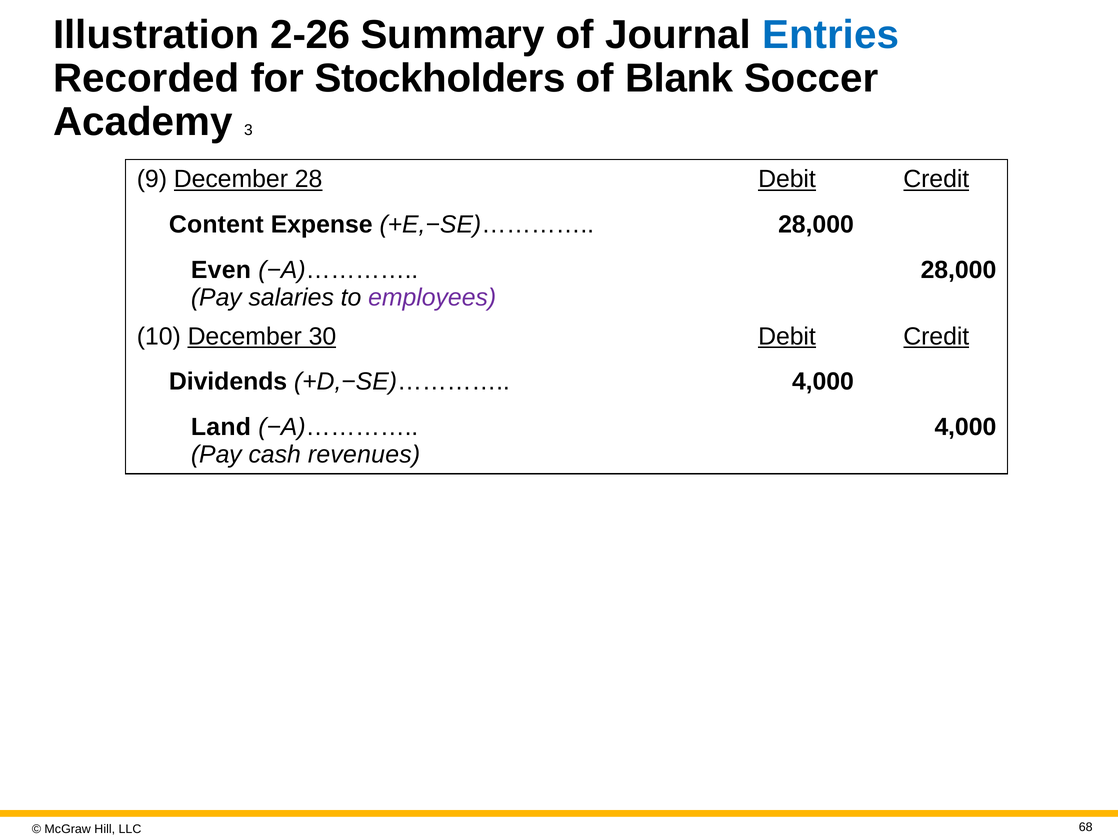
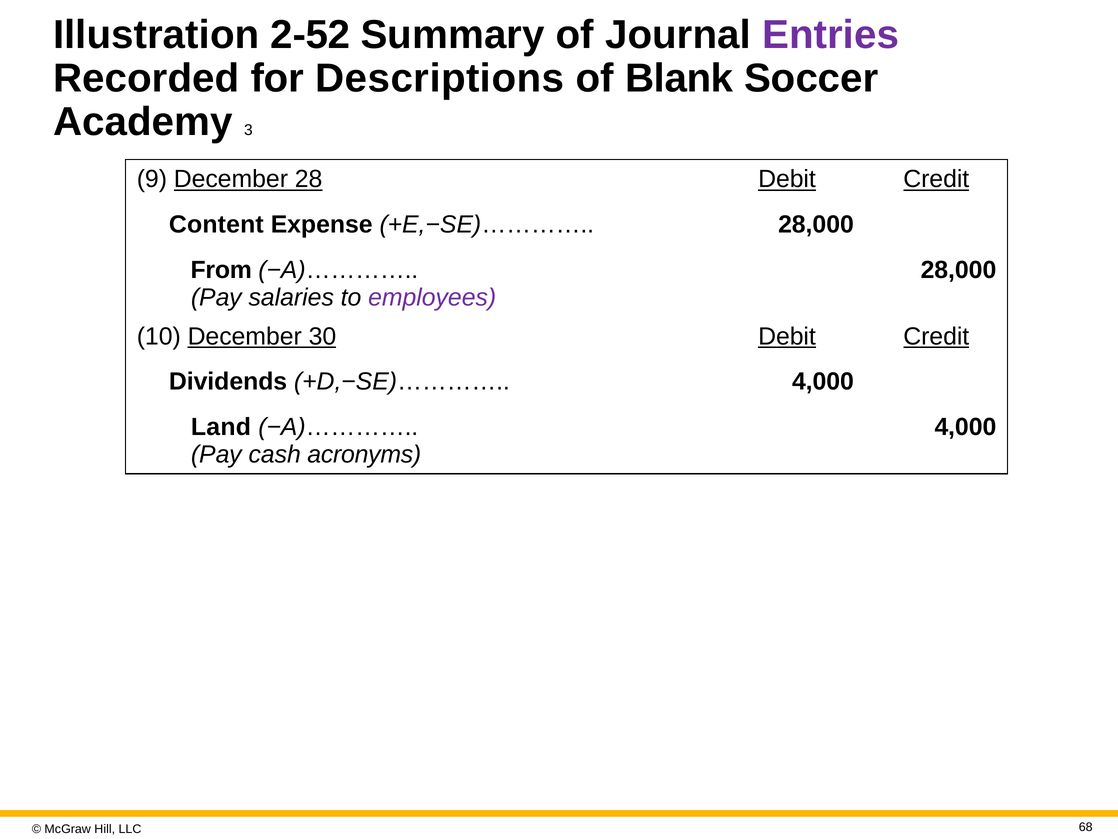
2-26: 2-26 -> 2-52 (310, 35)
Entries colour: blue -> purple (831, 35)
Stockholders: Stockholders -> Descriptions (440, 78)
Even: Even -> From (221, 270)
revenues: revenues -> acronyms (364, 455)
